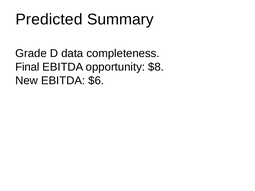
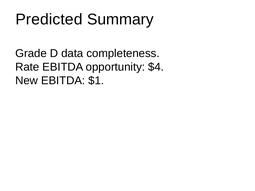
Final: Final -> Rate (27, 67)
$8: $8 -> $4 (156, 67)
$6: $6 -> $1 (96, 81)
